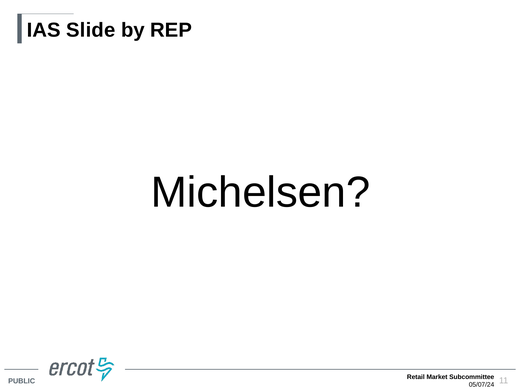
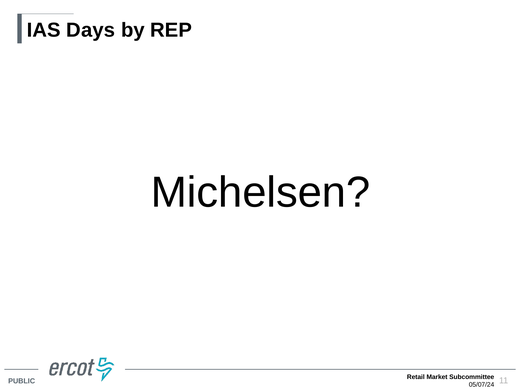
Slide: Slide -> Days (91, 30)
